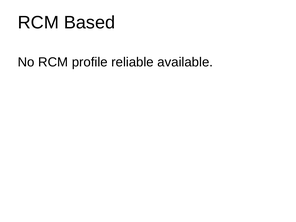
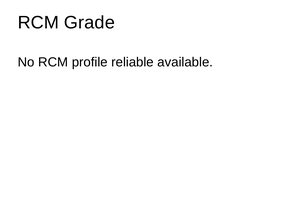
Based: Based -> Grade (89, 22)
